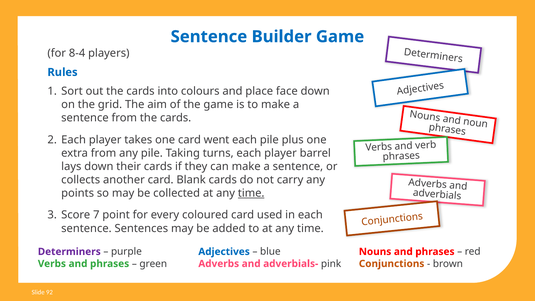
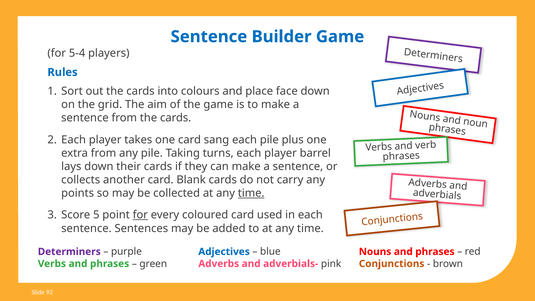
8-4: 8-4 -> 5-4 (77, 53)
went: went -> sang (216, 140)
7: 7 -> 5 (96, 215)
for underline: none -> present (140, 215)
